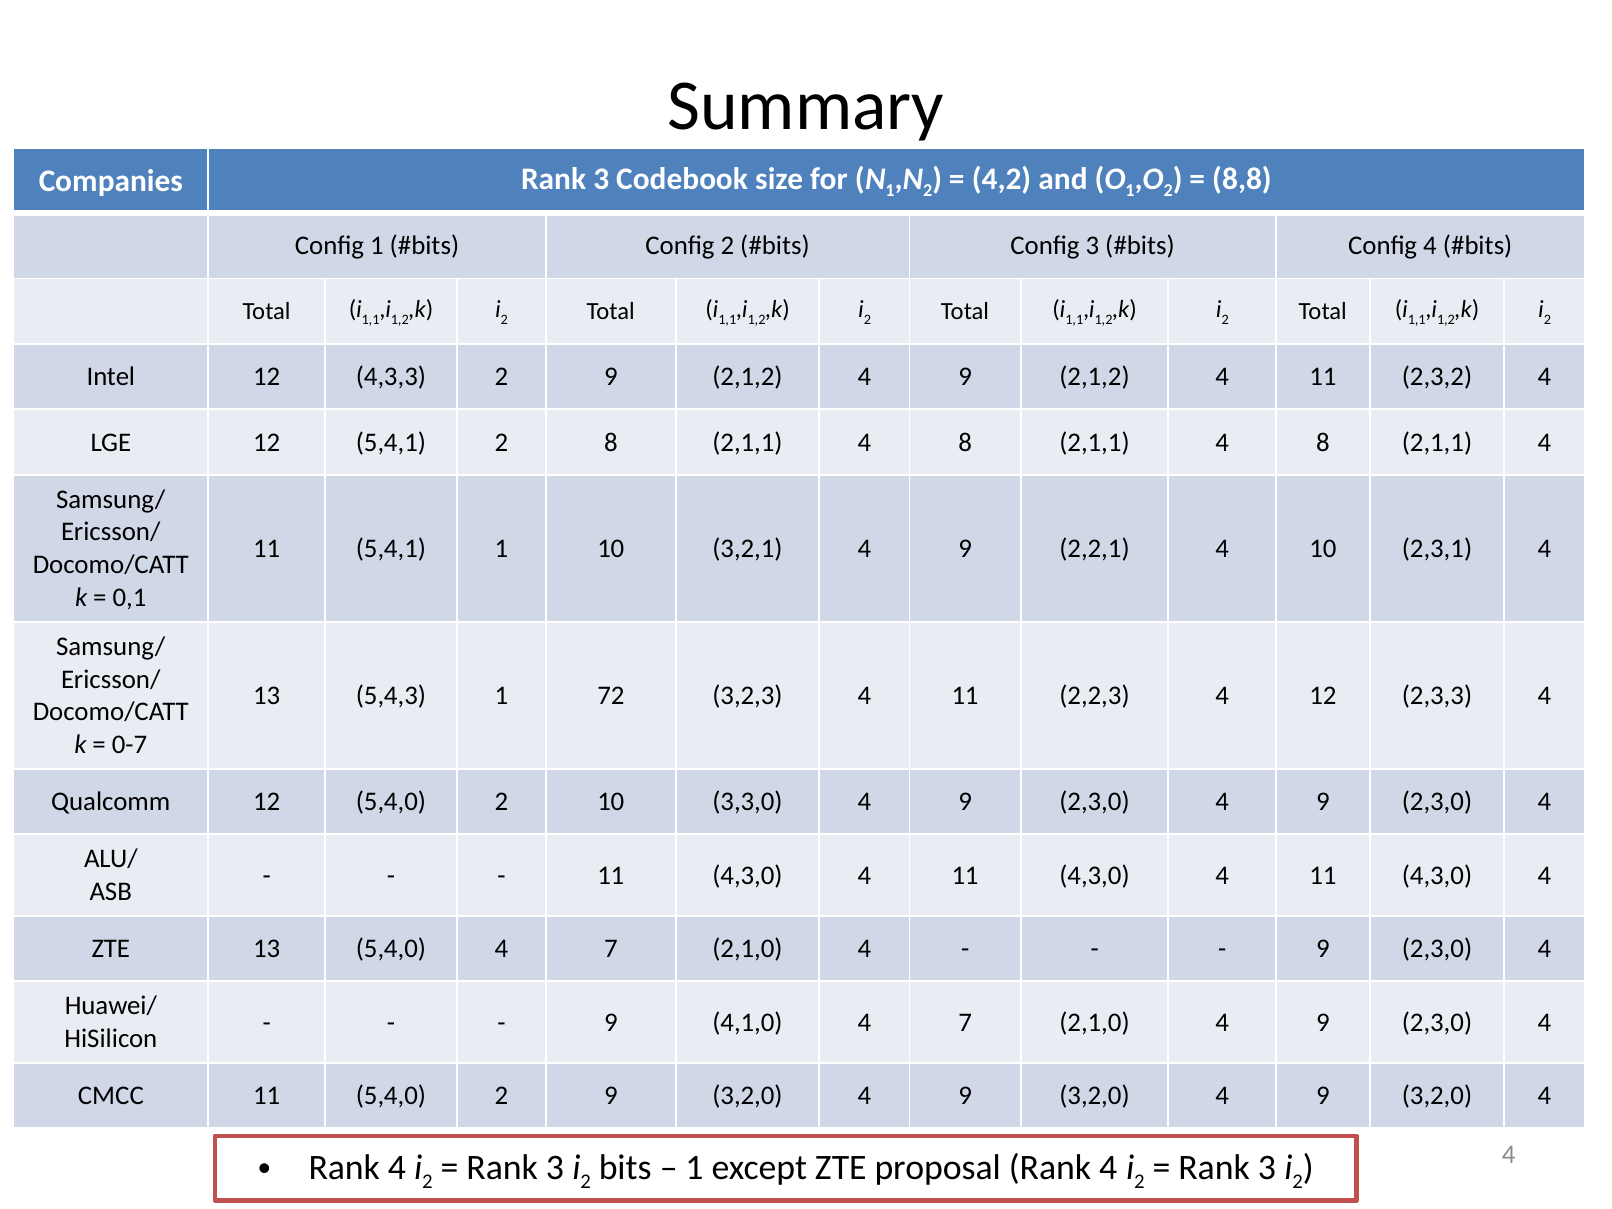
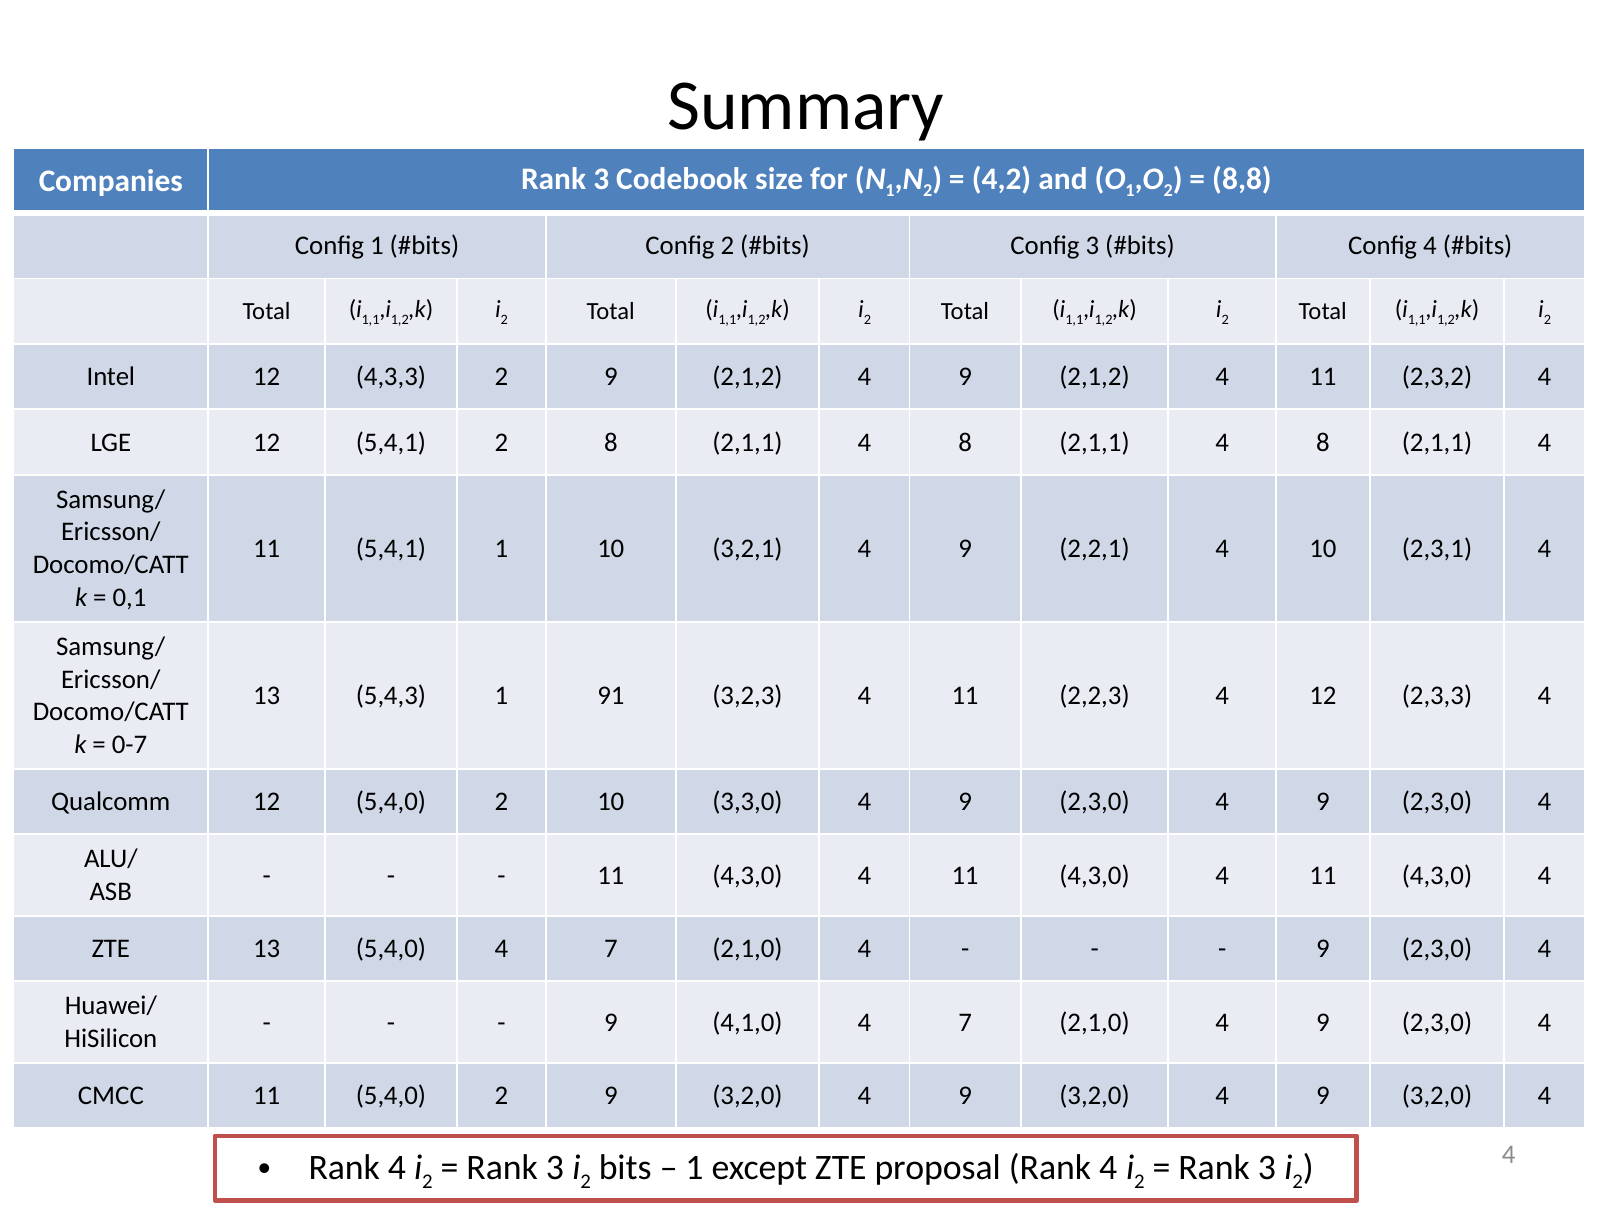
72: 72 -> 91 (611, 696)
